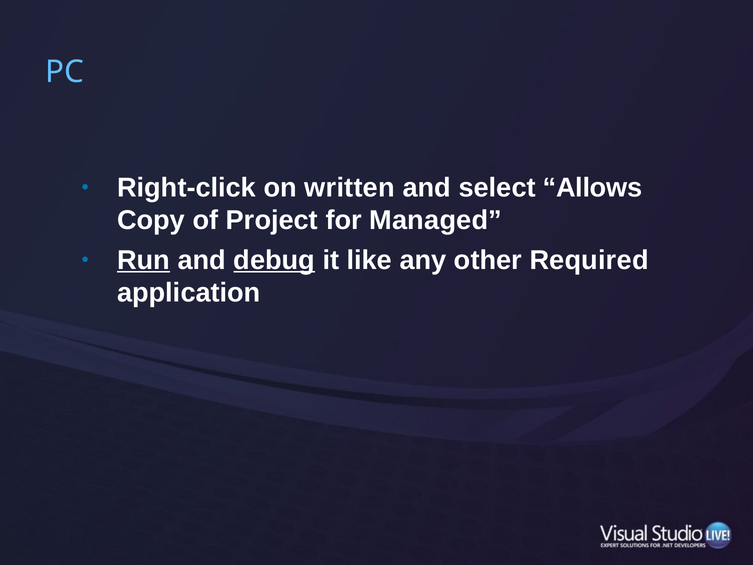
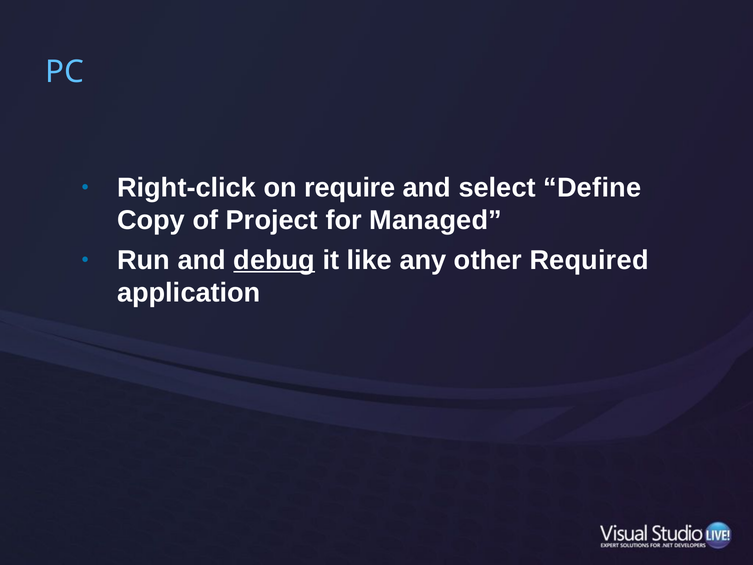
written: written -> require (350, 188)
Allows: Allows -> Define (592, 188)
Run underline: present -> none (144, 260)
